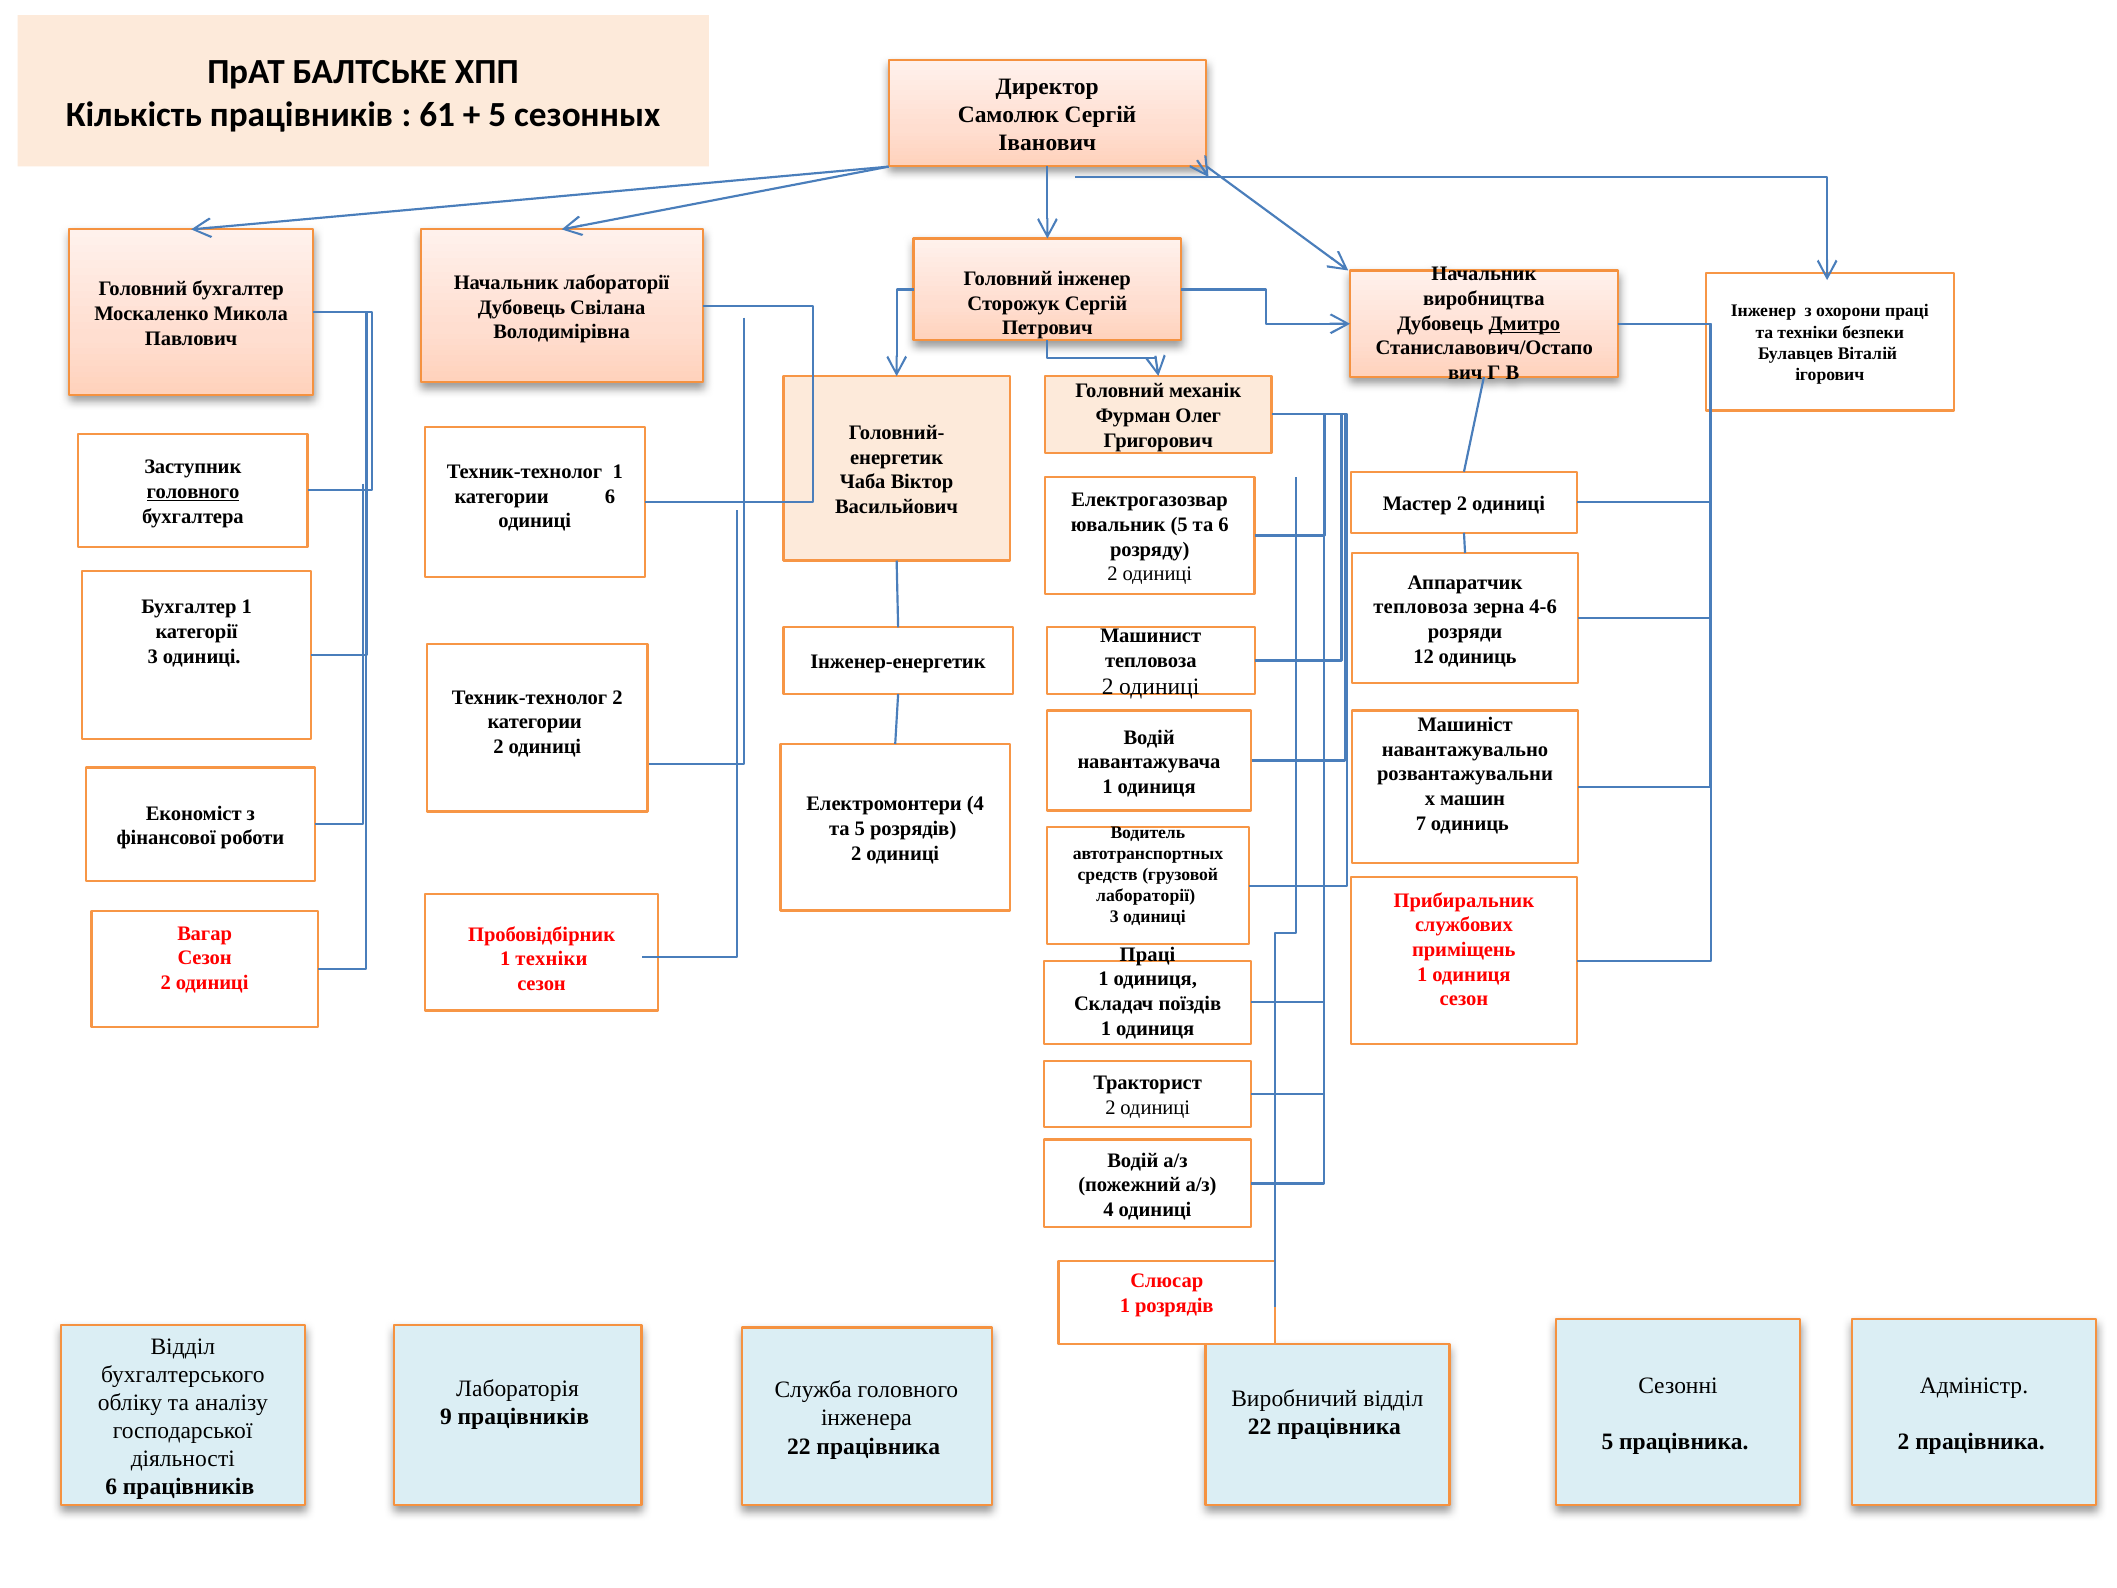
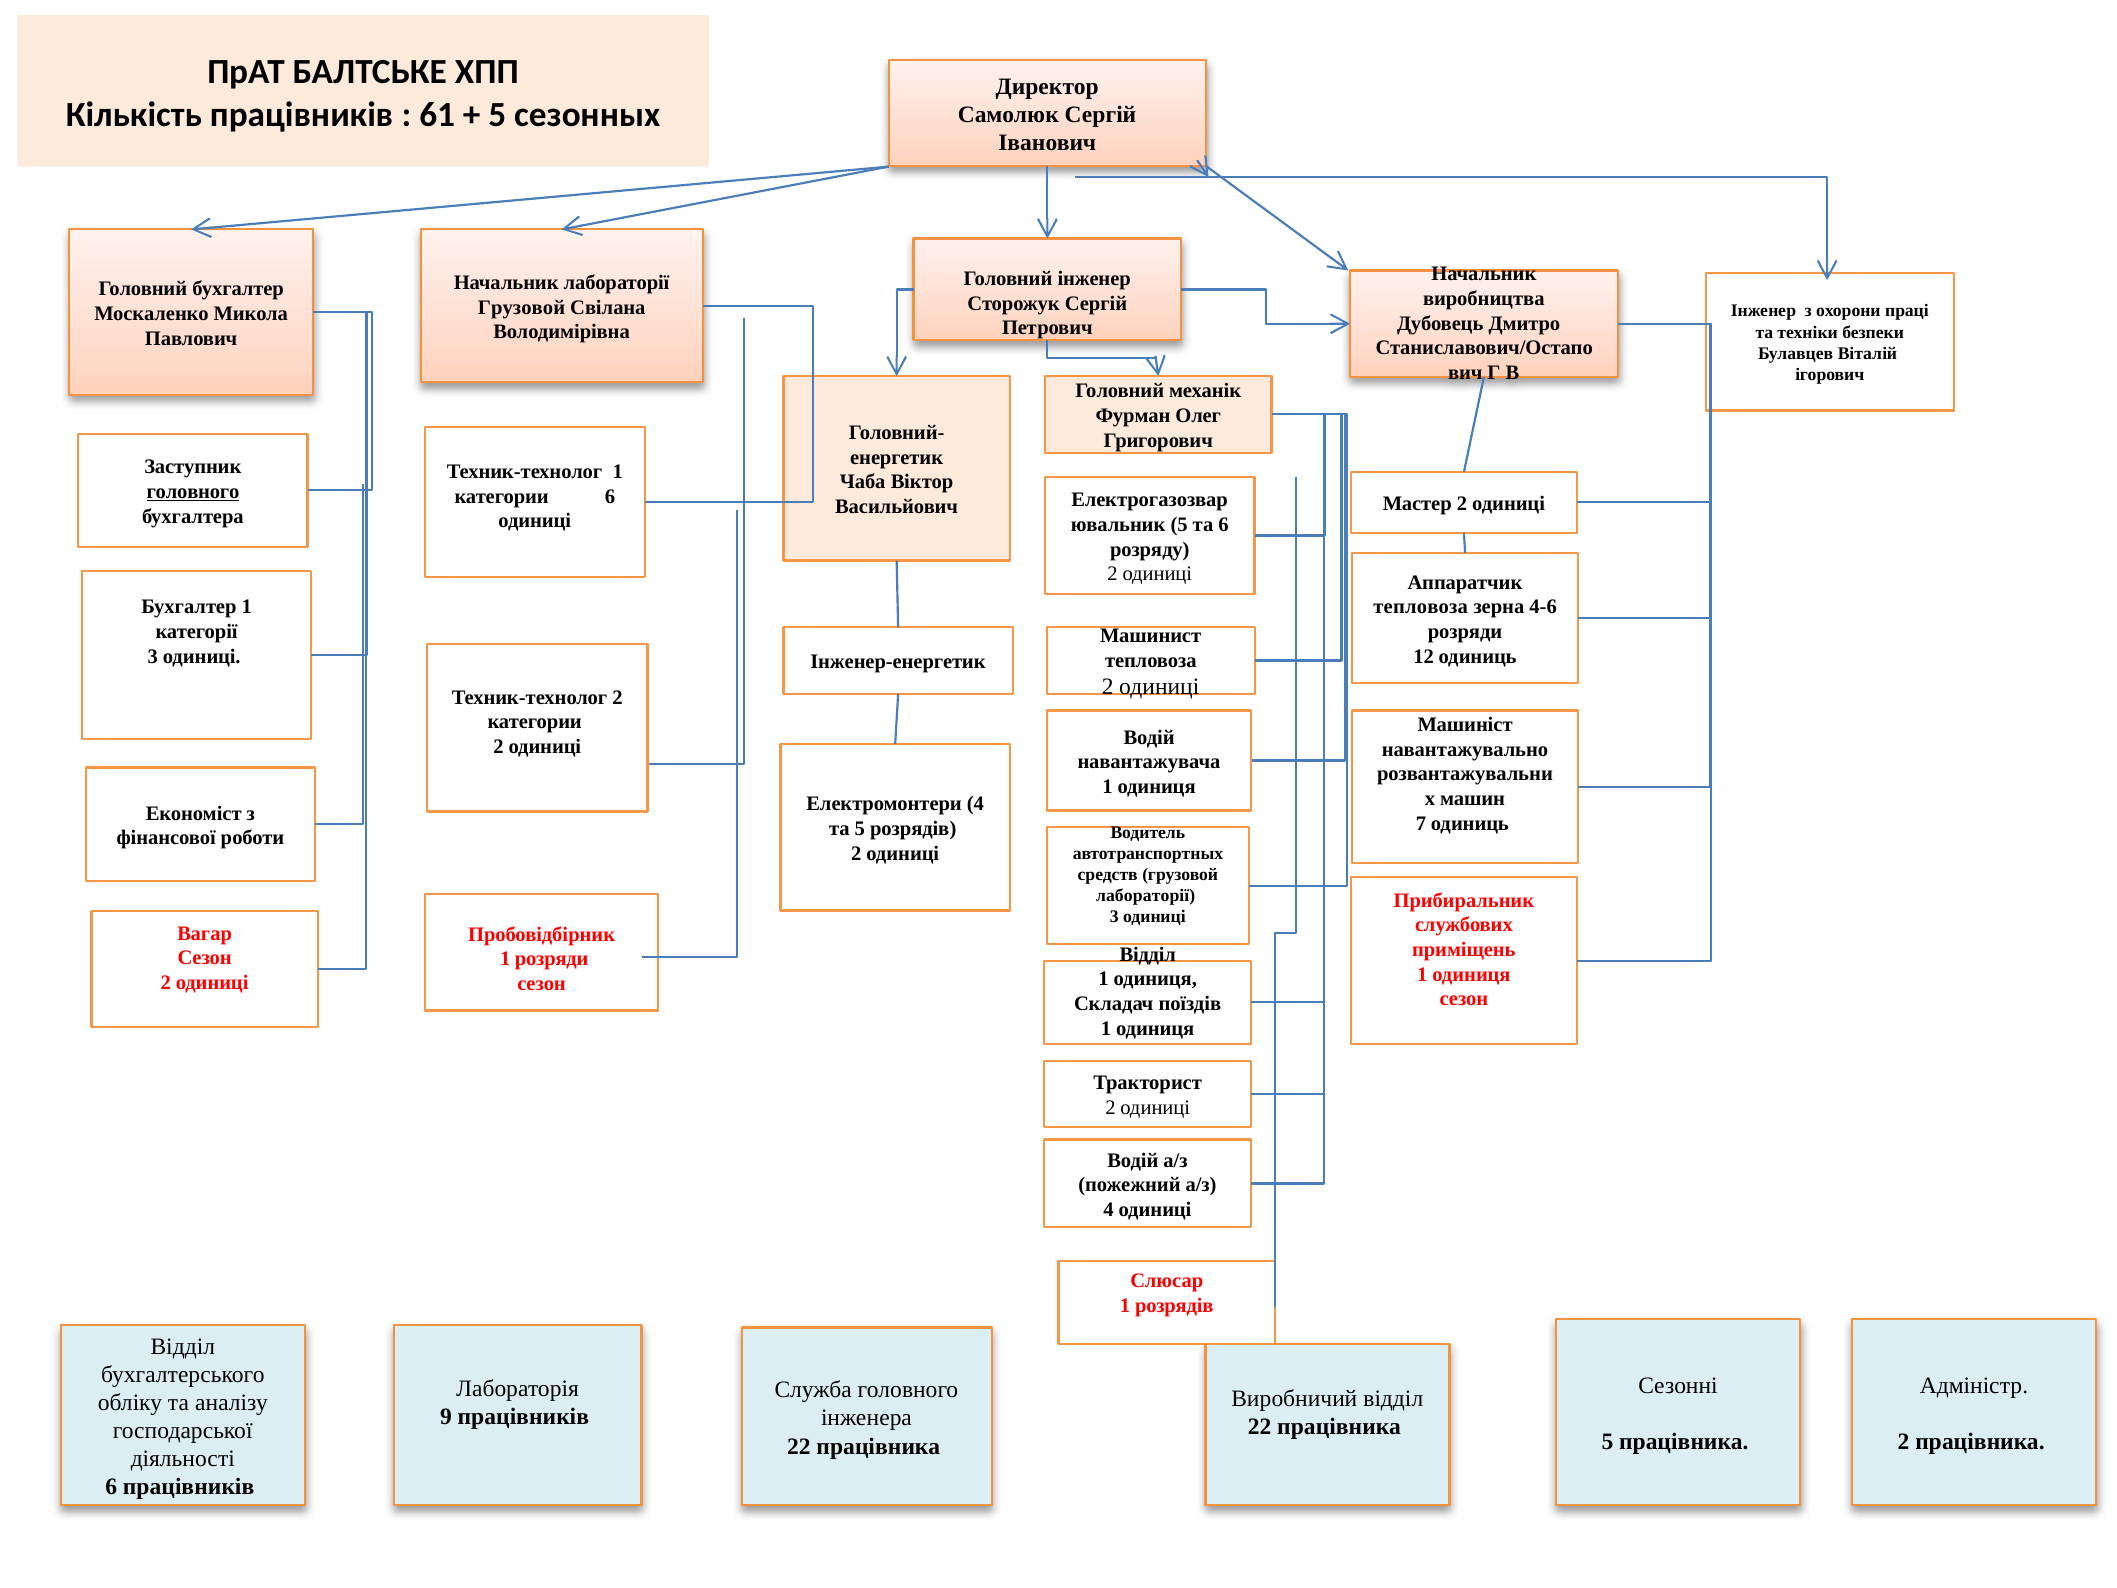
Дубовець: Дубовець -> Грузовой (521, 307)
Дмитро underline: present -> none (1524, 323)
Праці: Праці -> Відділ (1148, 954)
1 техніки: техніки -> розряди (552, 959)
